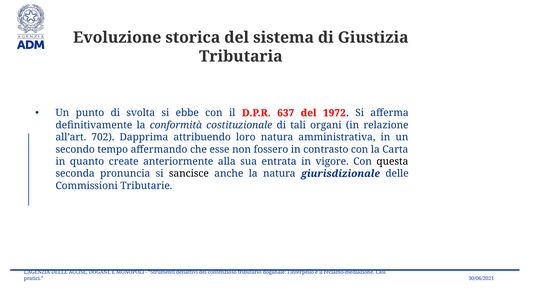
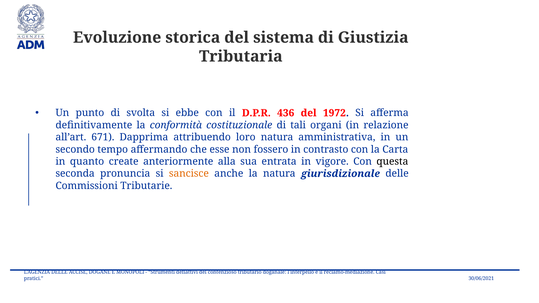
637: 637 -> 436 (286, 113)
702: 702 -> 671 (103, 137)
sancisce colour: black -> orange (189, 174)
